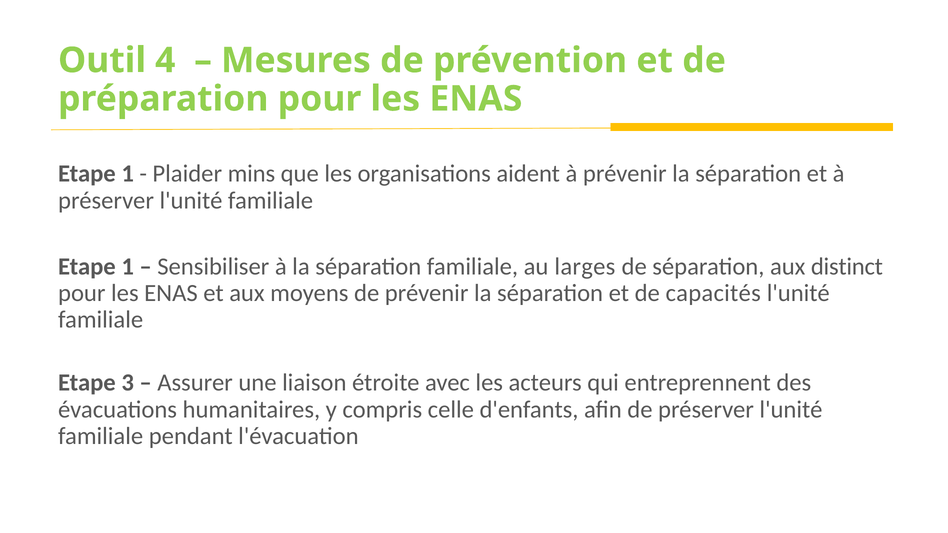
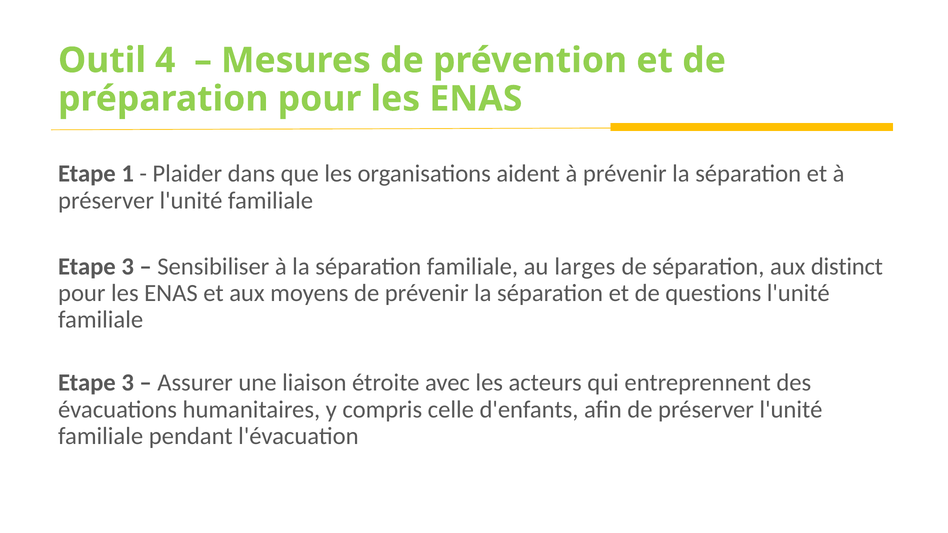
mins: mins -> dans (251, 174)
1: 1 -> 3 (128, 267)
capacités: capacités -> questions (713, 293)
